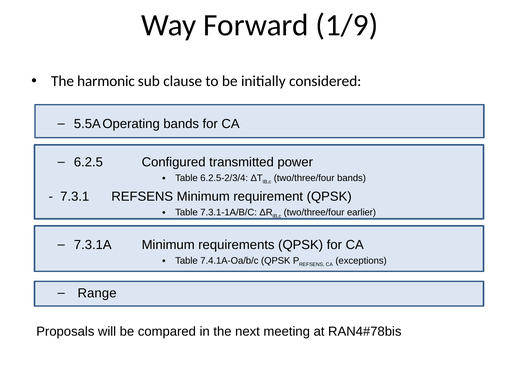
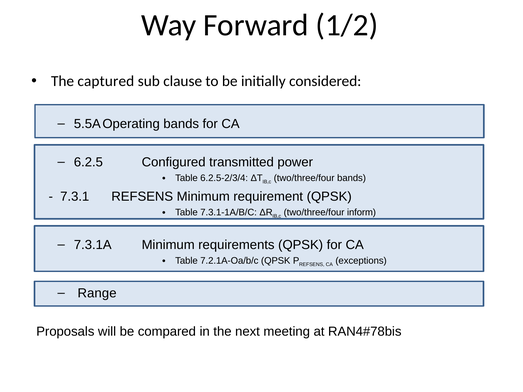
1/9: 1/9 -> 1/2 (347, 25)
harmonic: harmonic -> captured (106, 81)
earlier: earlier -> inform (361, 213)
7.4.1A-Oa/b/c: 7.4.1A-Oa/b/c -> 7.2.1A-Oa/b/c (229, 261)
